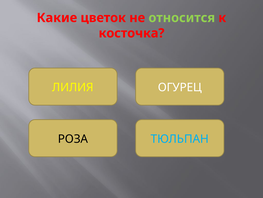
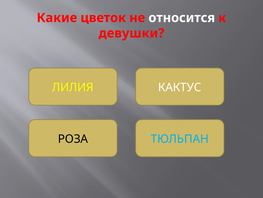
относится colour: light green -> white (182, 18)
косточка: косточка -> девушки (131, 33)
ОГУРЕЦ: ОГУРЕЦ -> КАКТУС (180, 87)
